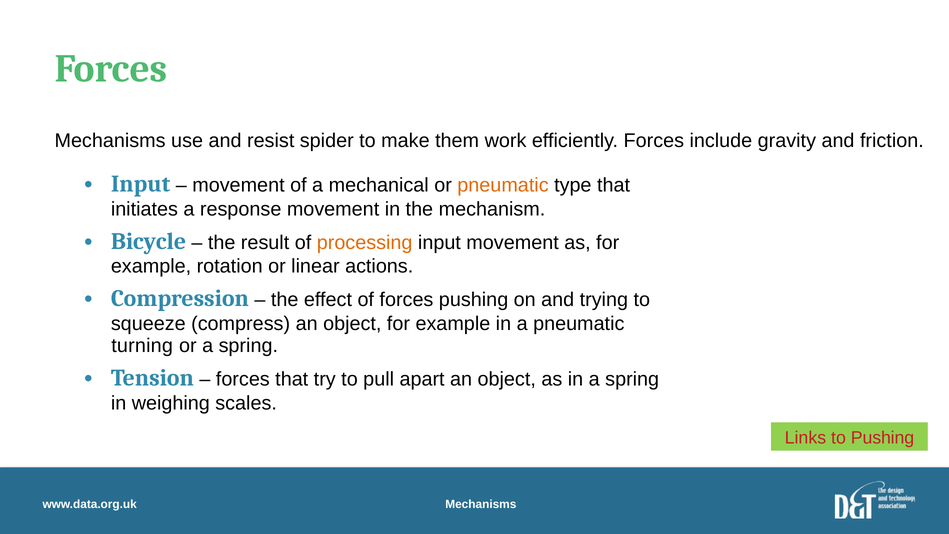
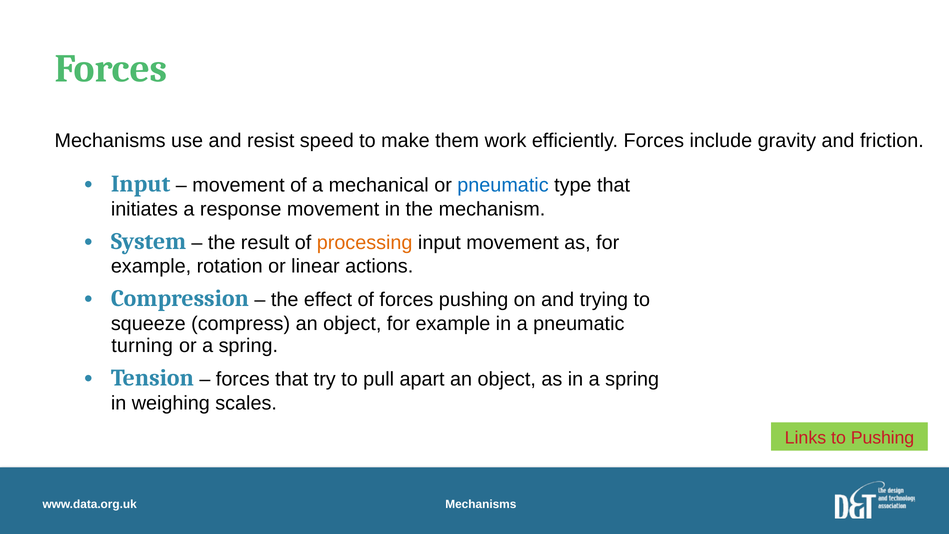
spider: spider -> speed (327, 141)
pneumatic colour: orange -> blue (503, 185)
Bicycle: Bicycle -> System (149, 241)
